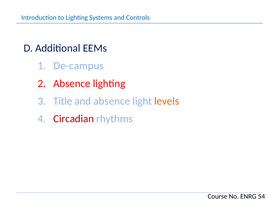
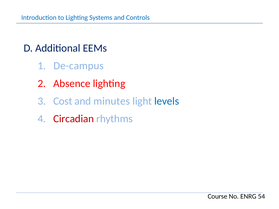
Title: Title -> Cost (63, 101)
and absence: absence -> minutes (112, 101)
levels colour: orange -> blue (167, 101)
